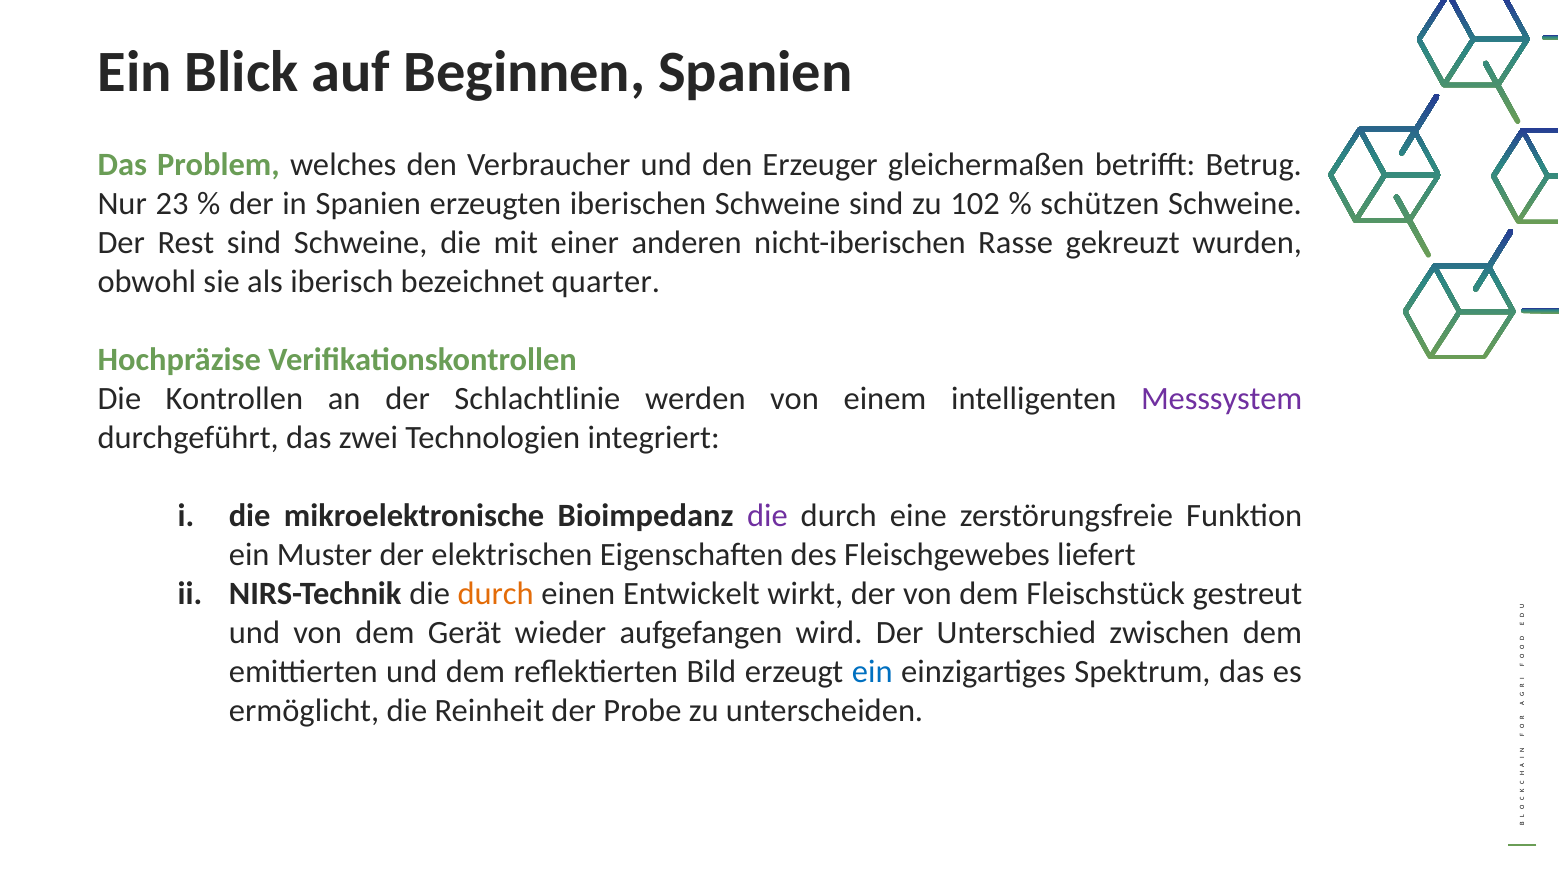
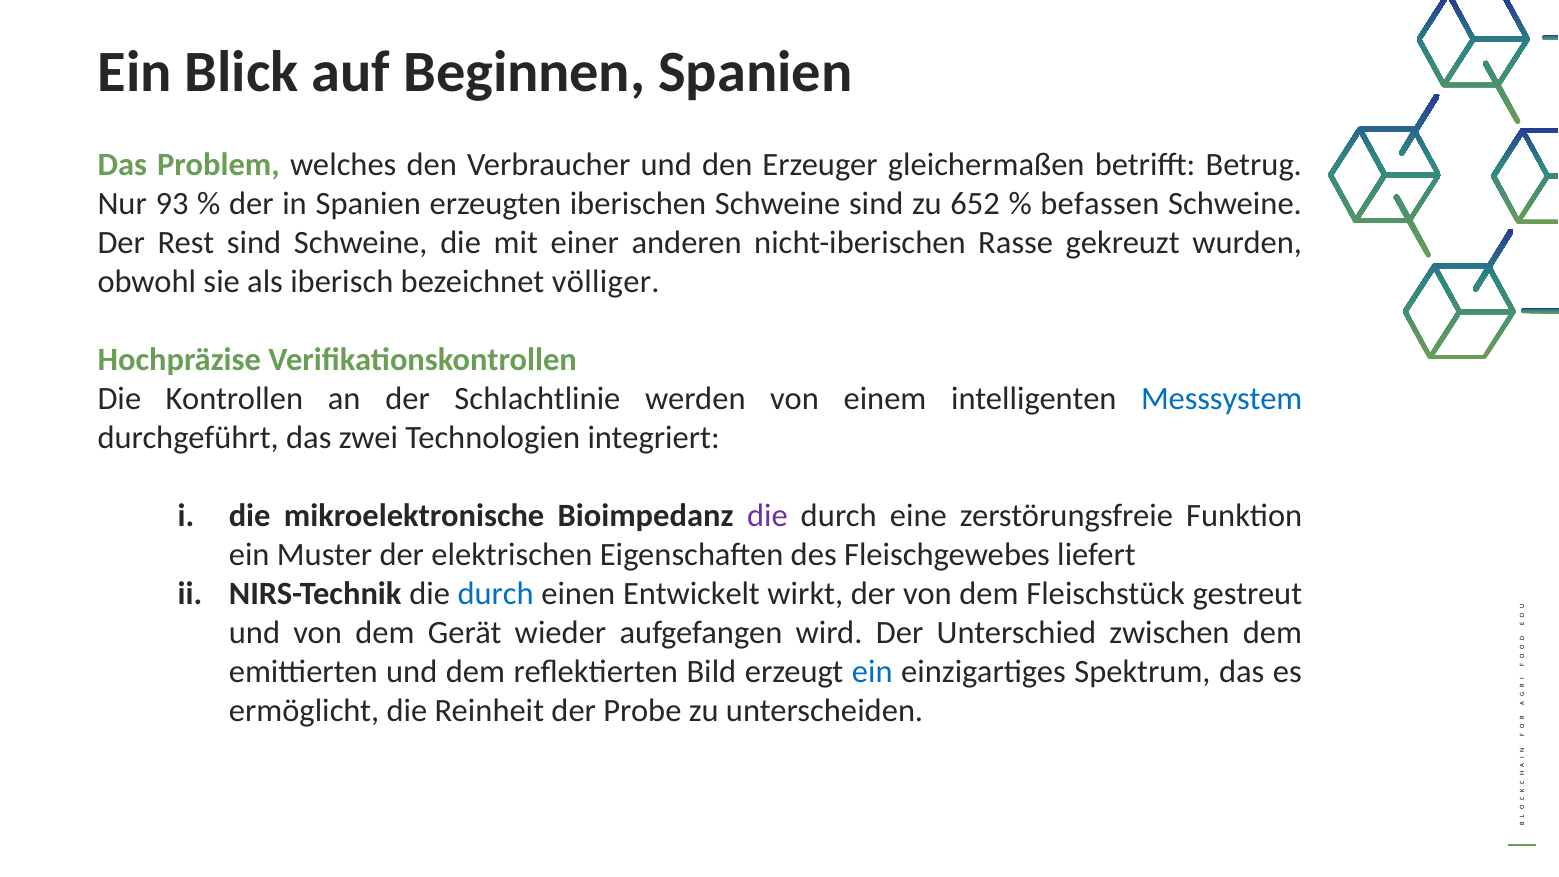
23: 23 -> 93 (172, 204)
102: 102 -> 652 (975, 204)
schützen: schützen -> befassen (1100, 204)
quarter: quarter -> völliger (606, 282)
Messsystem colour: purple -> blue (1222, 399)
durch colour: orange -> blue (496, 594)
